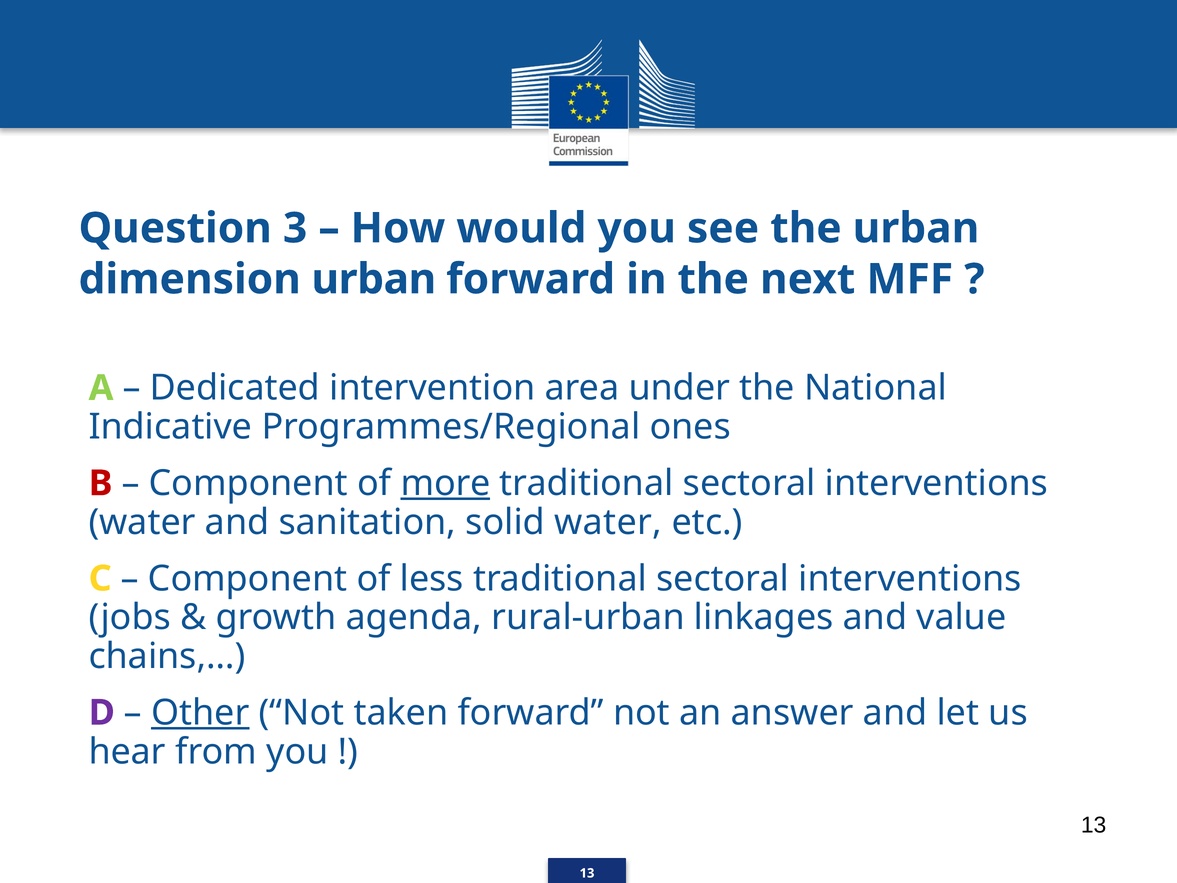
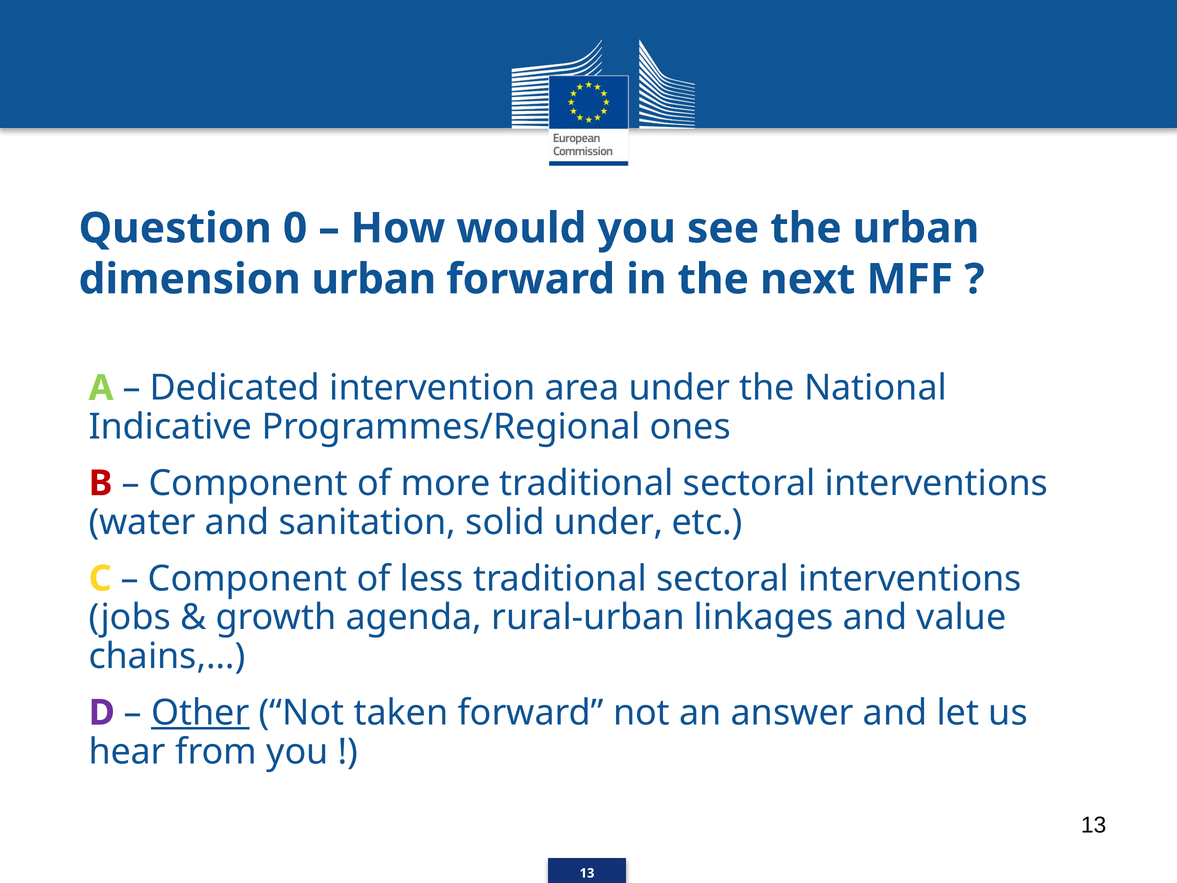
3: 3 -> 0 (295, 228)
more underline: present -> none (446, 483)
solid water: water -> under (608, 522)
